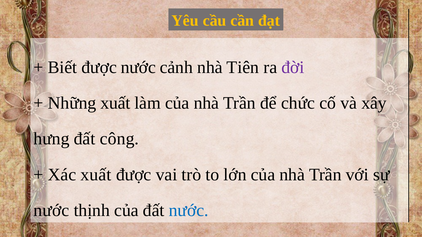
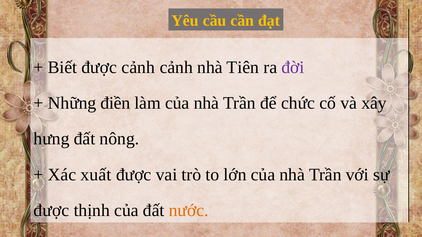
được nước: nước -> cảnh (138, 67)
Những xuất: xuất -> điền (115, 103)
công: công -> nông (119, 139)
nước: nước -> được (51, 211)
nước colour: blue -> orange (189, 211)
